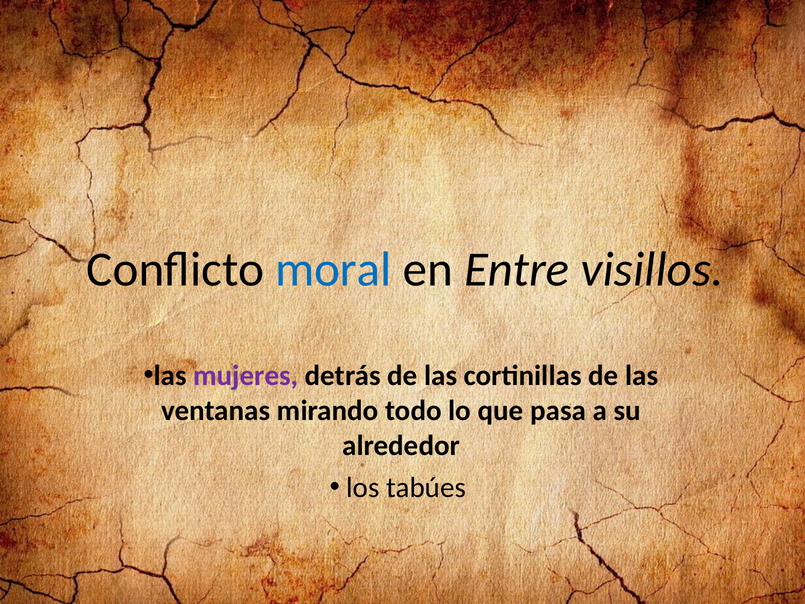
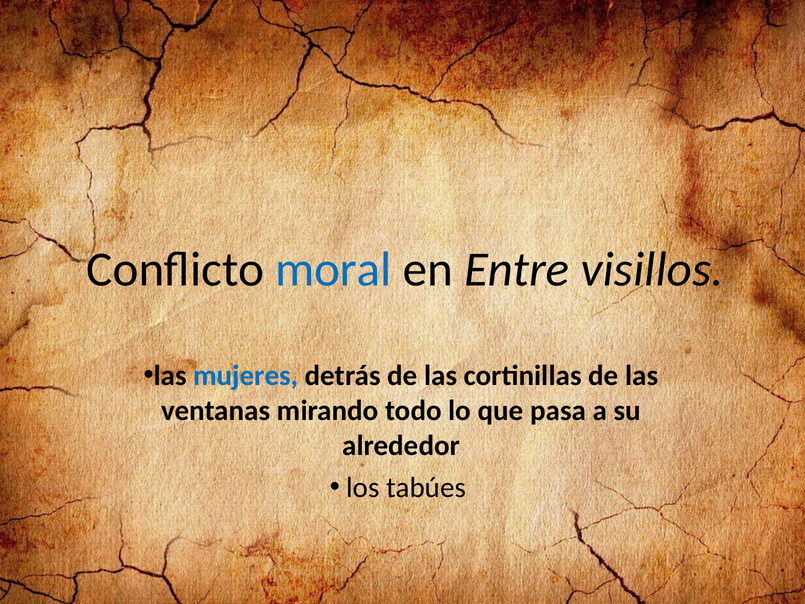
mujeres colour: purple -> blue (246, 376)
